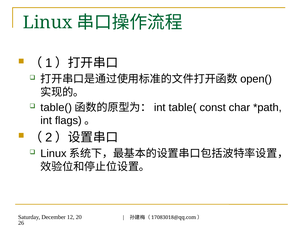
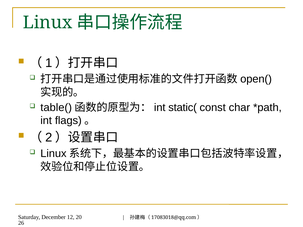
int table(: table( -> static( (183, 108)
